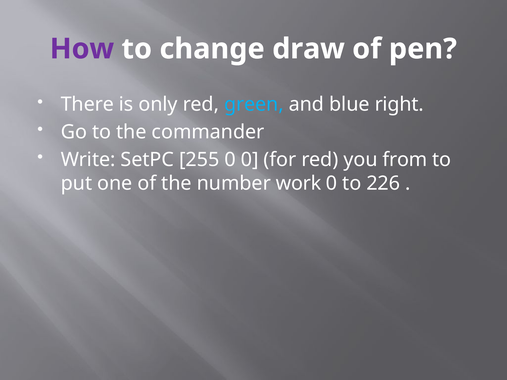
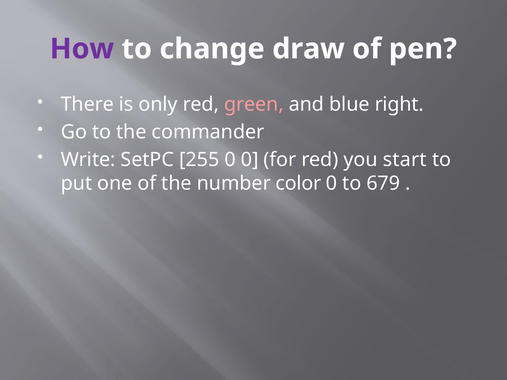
green colour: light blue -> pink (254, 104)
from: from -> start (405, 160)
work: work -> color (298, 183)
226: 226 -> 679 (383, 183)
